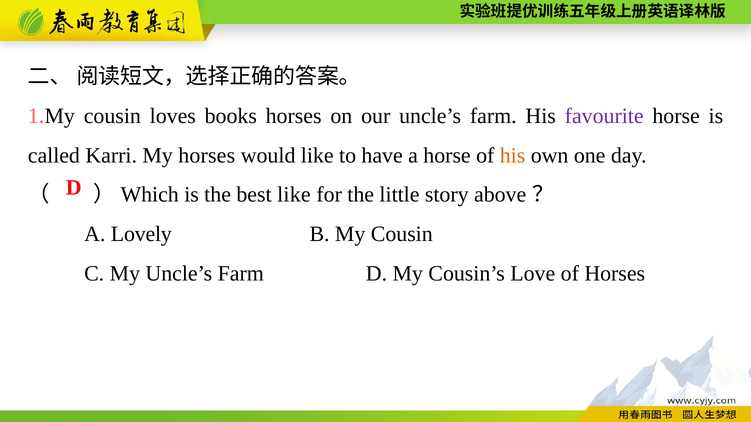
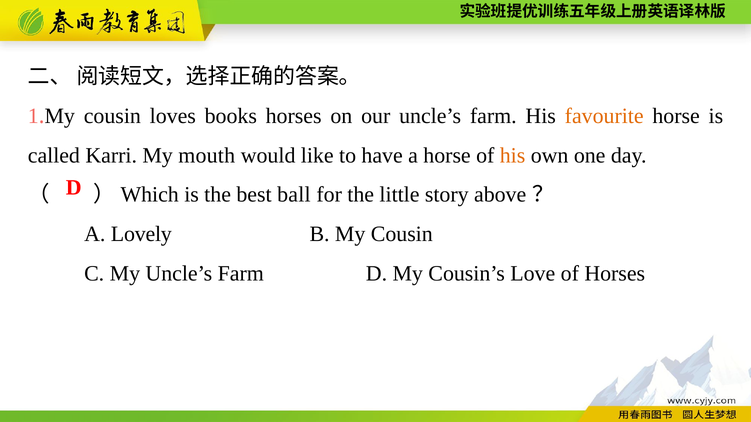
favourite colour: purple -> orange (604, 116)
My horses: horses -> mouth (207, 156)
best like: like -> ball (294, 195)
